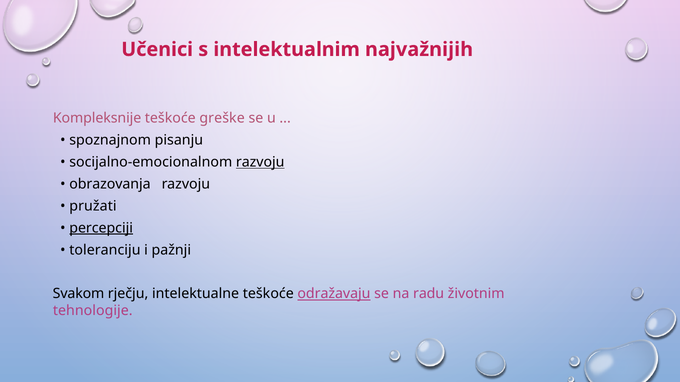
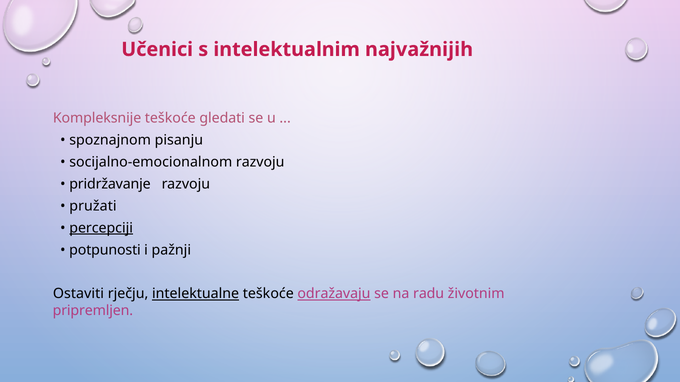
greške: greške -> gledati (222, 118)
razvoju underline: present -> none (260, 162)
obrazovanja: obrazovanja -> pridržavanje (110, 184)
toleranciju: toleranciju -> potpunosti (105, 250)
Svakom: Svakom -> Ostaviti (78, 294)
intelektualne underline: none -> present (196, 294)
tehnologije: tehnologije -> pripremljen (93, 311)
